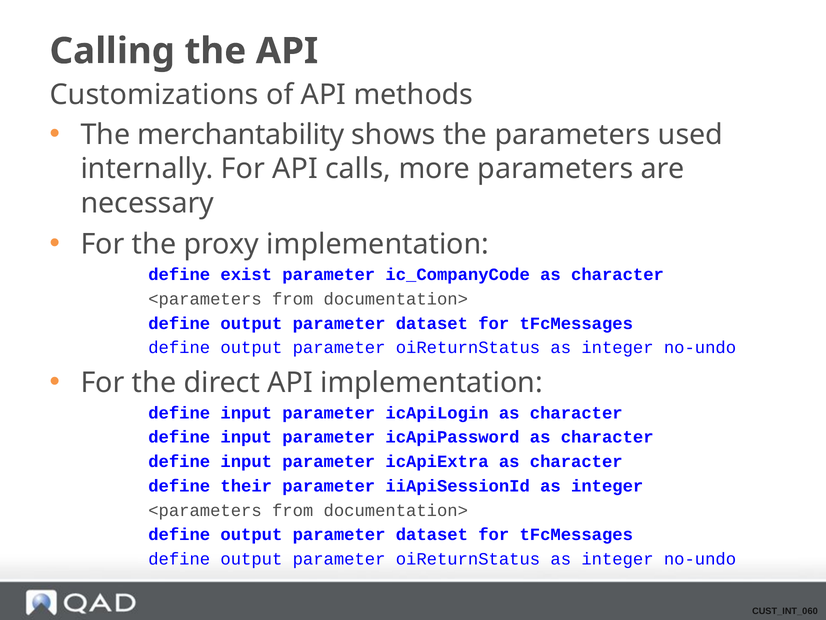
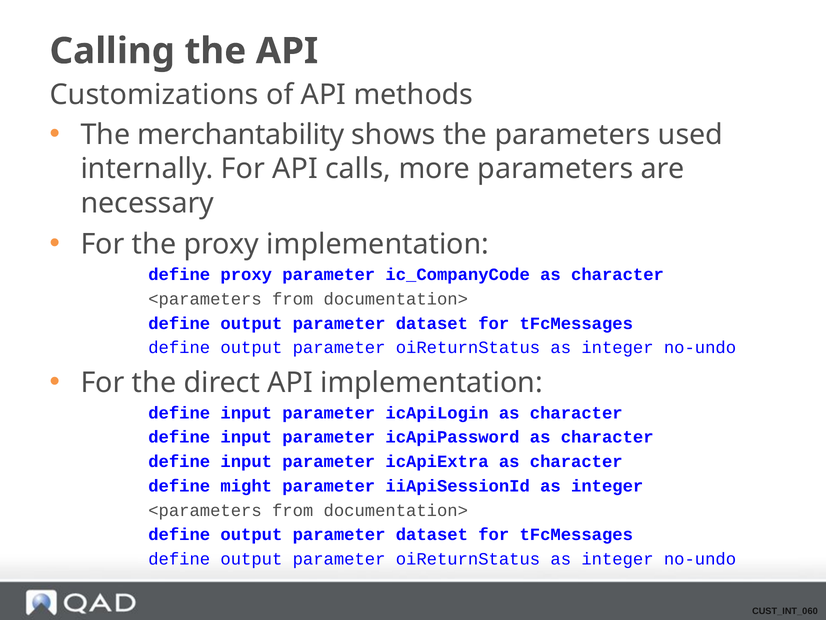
define exist: exist -> proxy (246, 274)
their: their -> might (246, 486)
